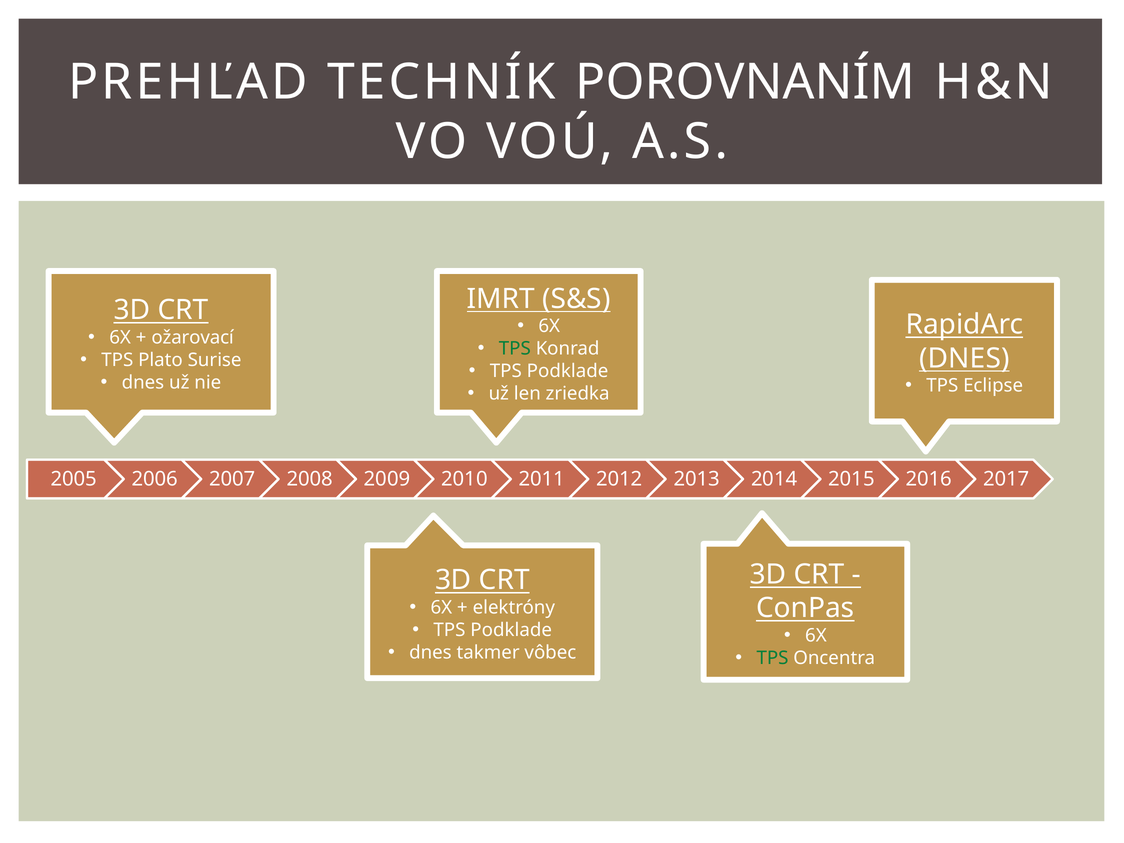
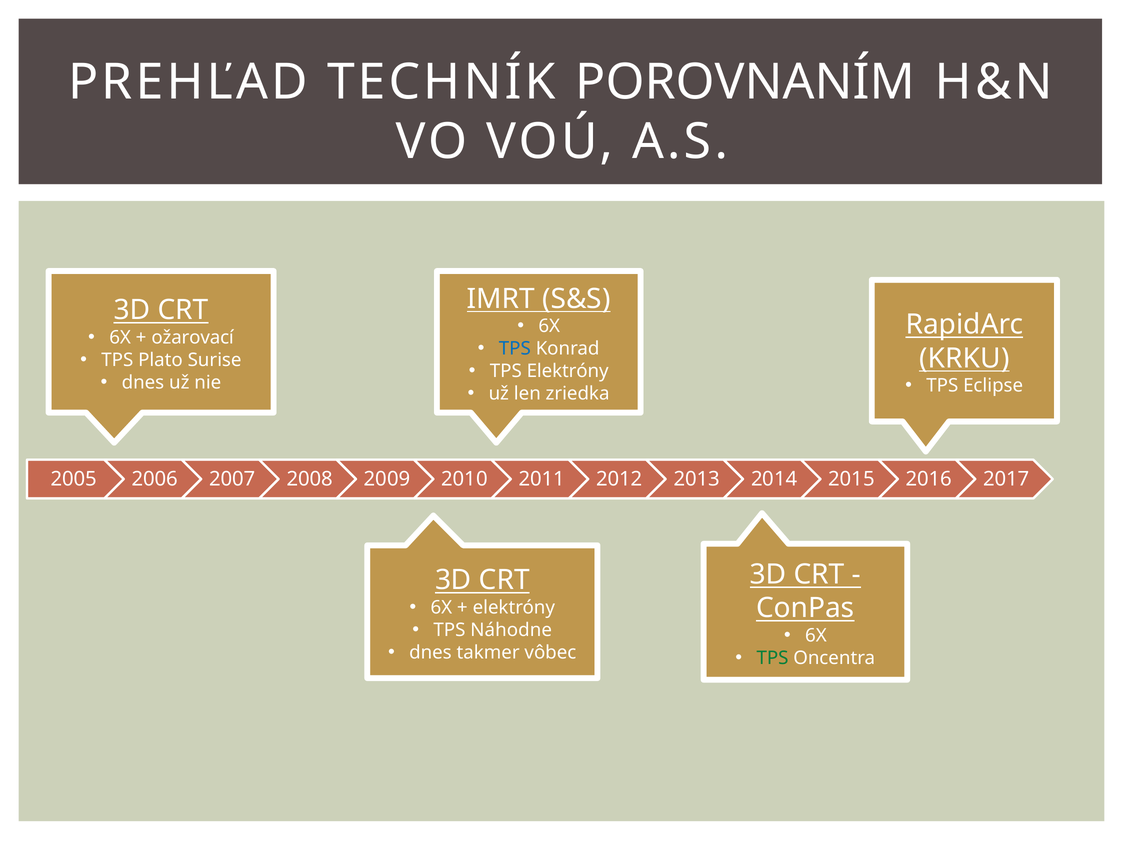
TPS colour: green -> blue (515, 349)
DNES: DNES -> KRKU (964, 358)
Podklade: Podklade -> Elektróny (568, 371)
Podklade: Podklade -> Náhodne (511, 630)
